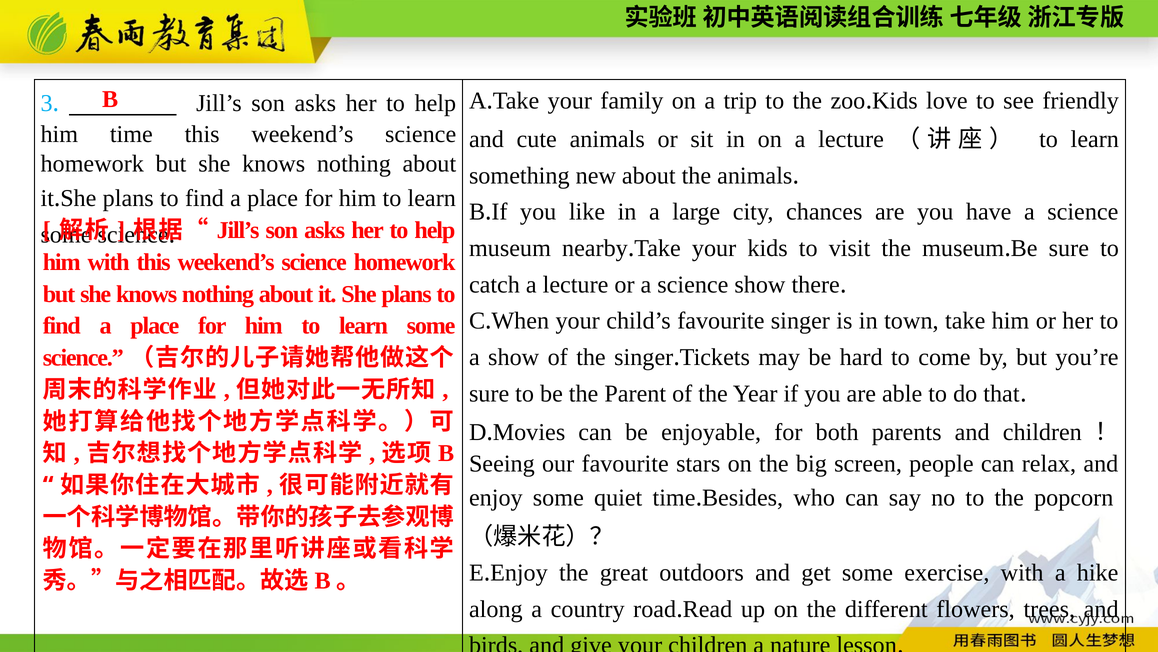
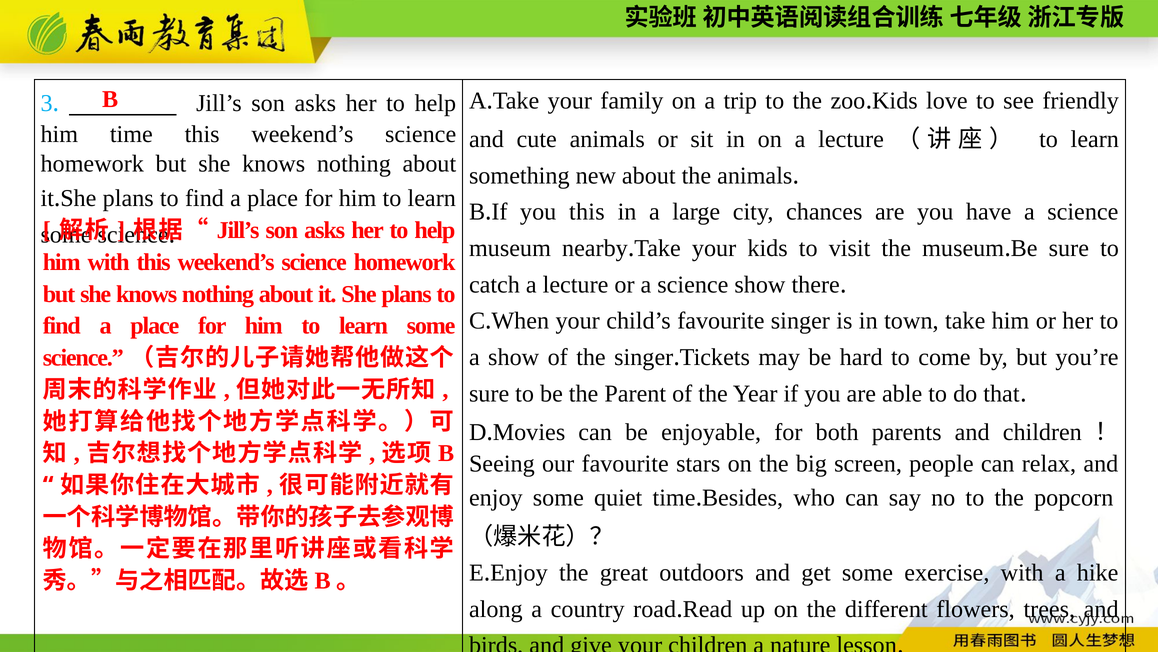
you like: like -> this (587, 212)
